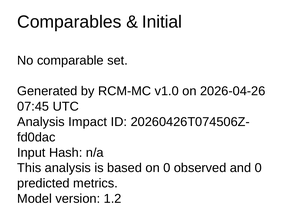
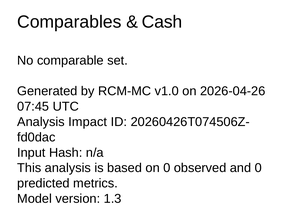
Initial: Initial -> Cash (162, 22)
1.2: 1.2 -> 1.3 (113, 198)
